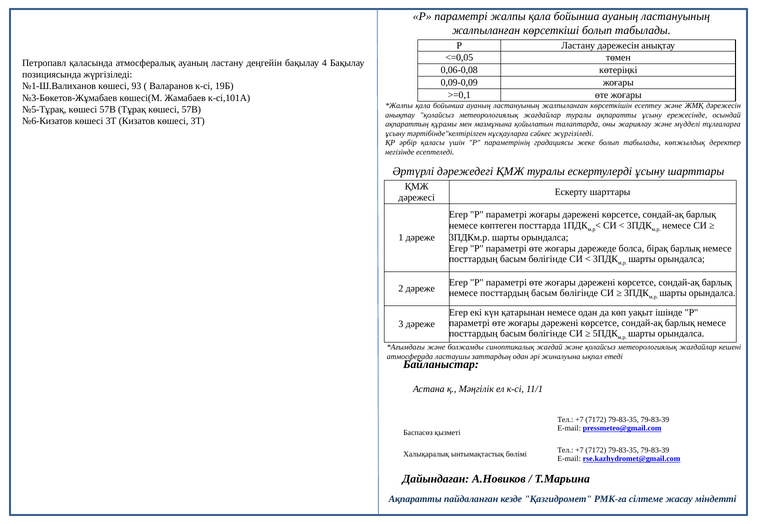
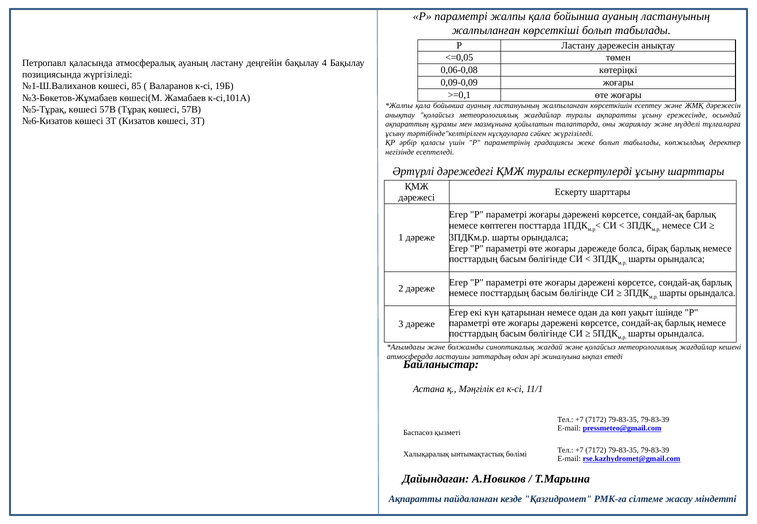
93: 93 -> 85 (136, 86)
